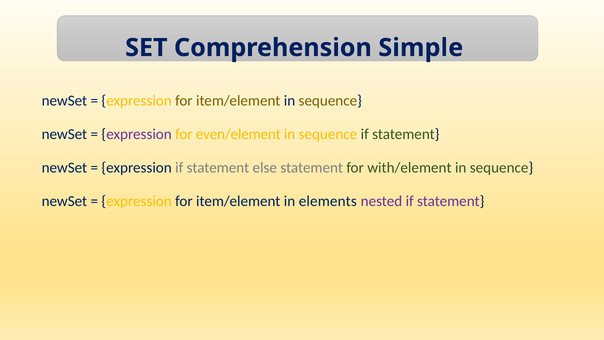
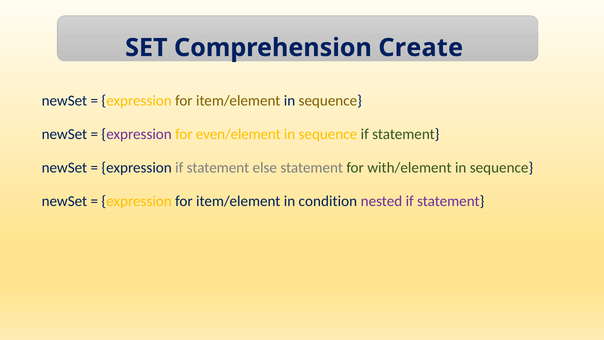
Simple: Simple -> Create (421, 48)
elements: elements -> condition (328, 201)
